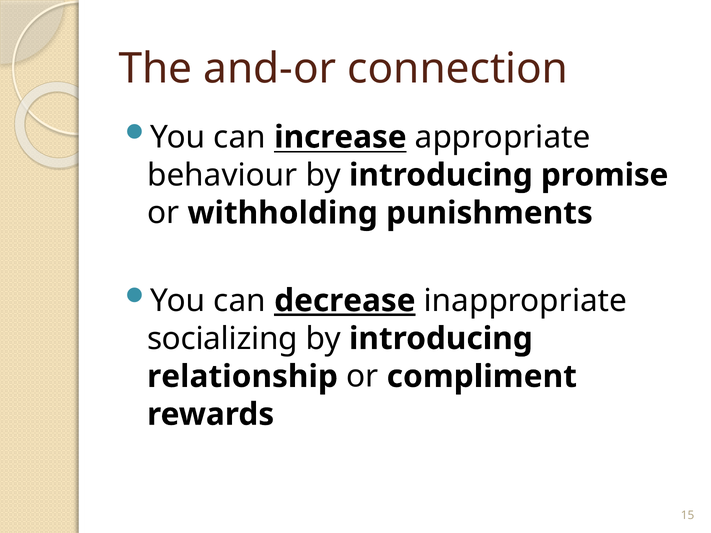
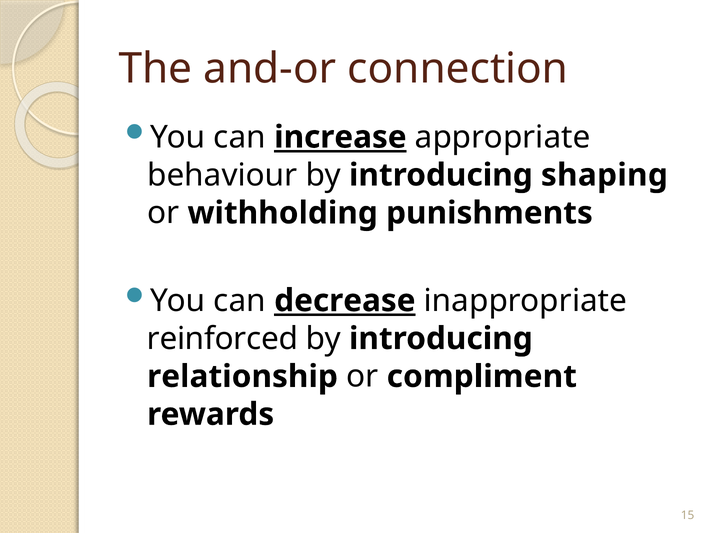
increase underline: none -> present (340, 137)
promise: promise -> shaping (604, 175)
socializing: socializing -> reinforced (222, 339)
